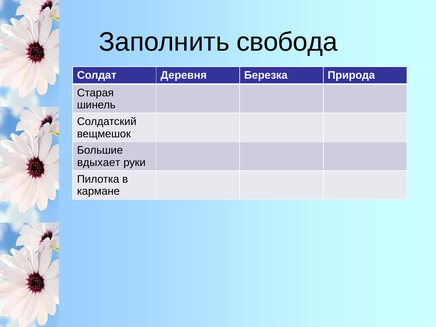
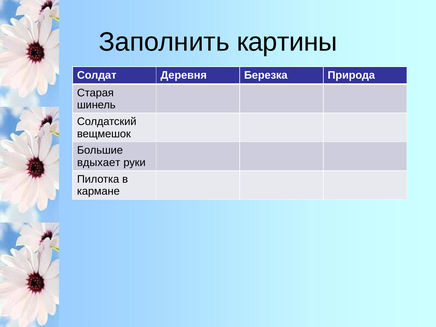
свобода: свобода -> картины (287, 42)
